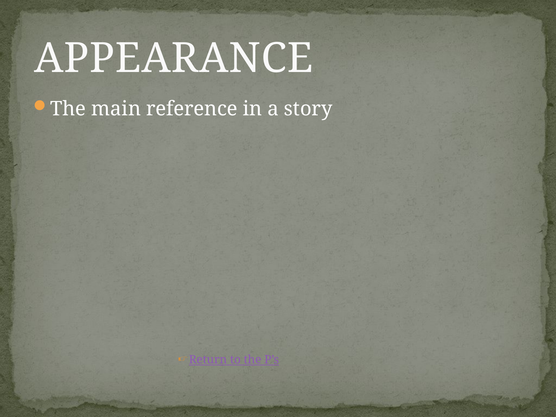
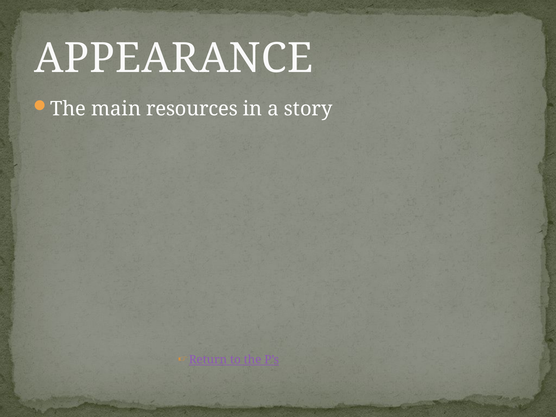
reference: reference -> resources (192, 109)
